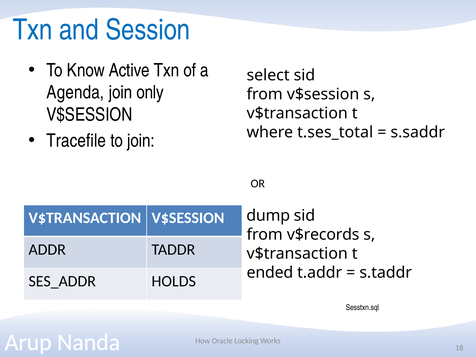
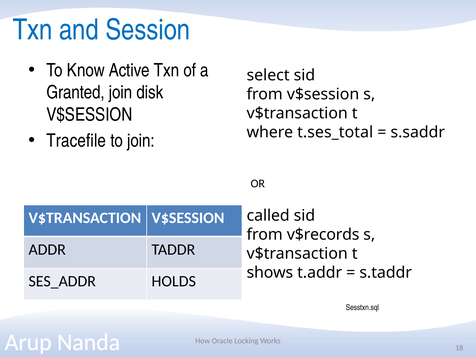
Agenda: Agenda -> Granted (76, 93)
only: only -> disk (150, 93)
dump: dump -> called (268, 216)
ended: ended -> shows (270, 273)
